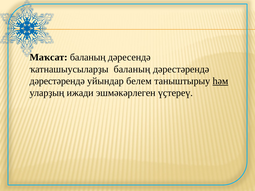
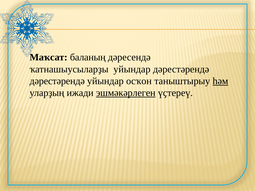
ҡатнашыусыларҙы баланың: баланың -> уйындар (132, 69)
белем: белем -> осҡон (139, 81)
эшмәкәрлеген underline: none -> present (126, 93)
